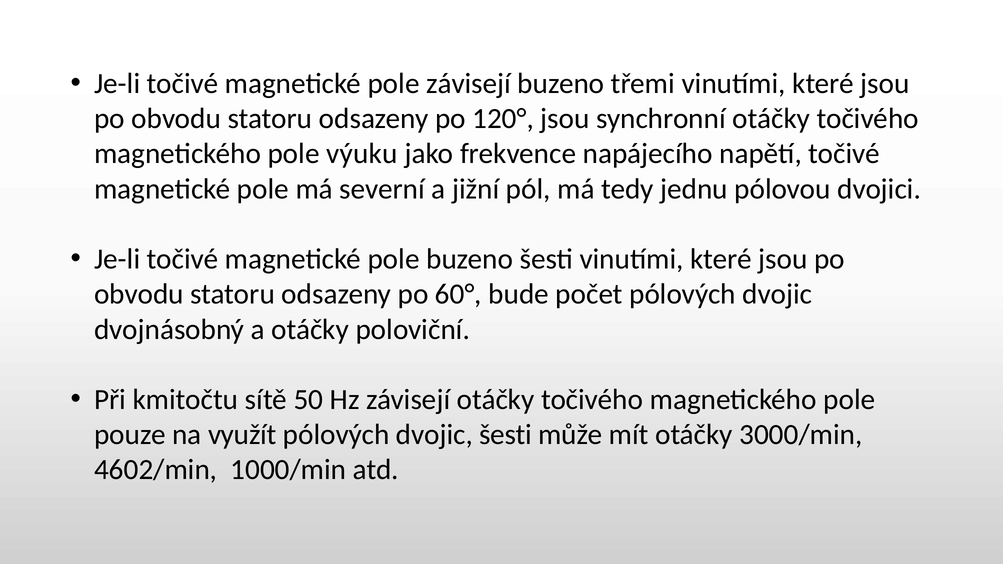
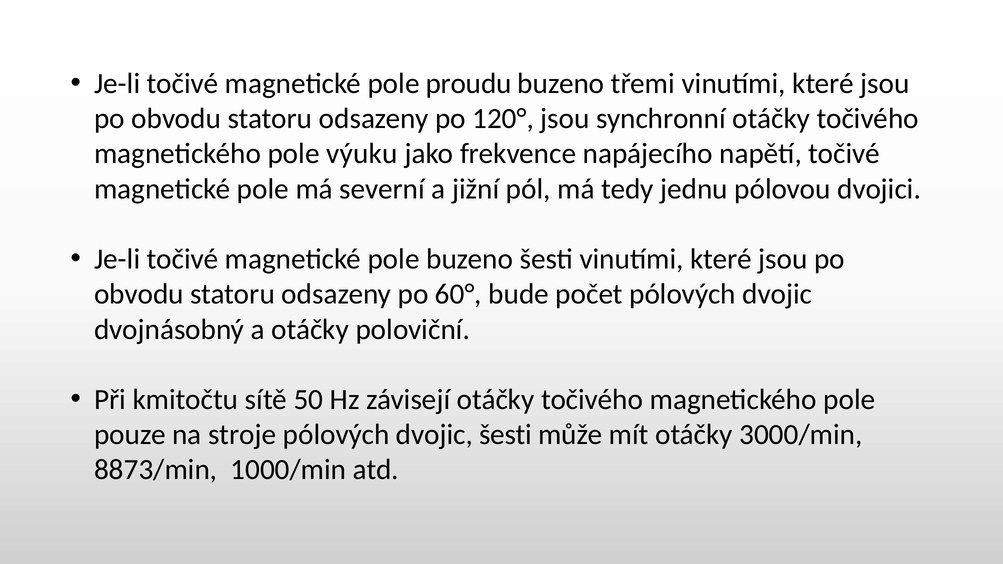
pole závisejí: závisejí -> proudu (469, 84)
využít: využít -> stroje (242, 435)
4602/min: 4602/min -> 8873/min (156, 470)
